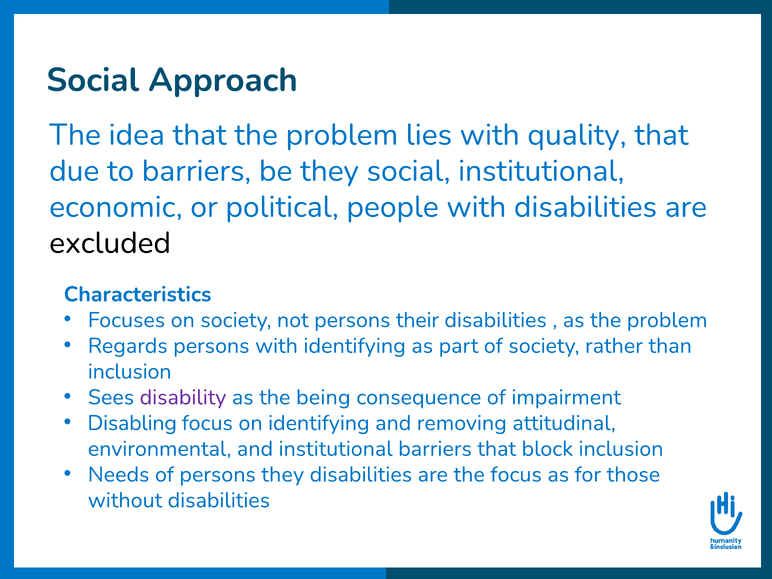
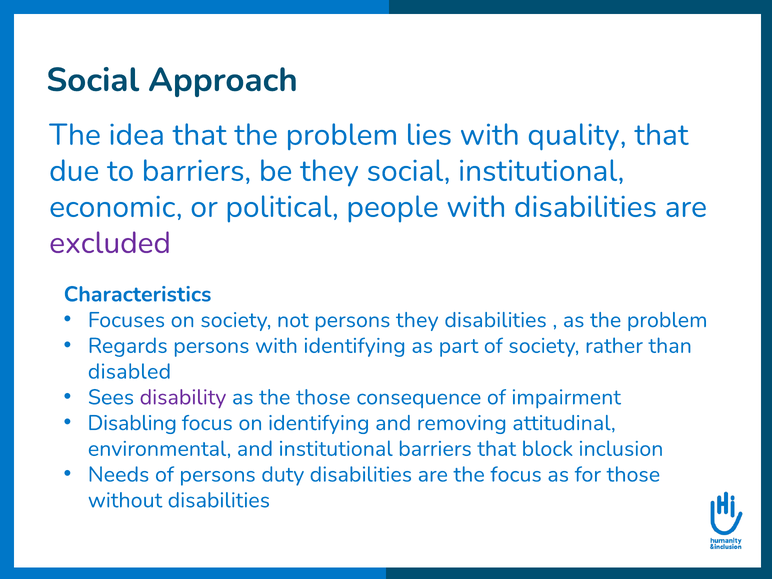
excluded colour: black -> purple (110, 243)
persons their: their -> they (417, 320)
inclusion: inclusion -> disabled (129, 372)
the being: being -> those (323, 397)
persons they: they -> duty (283, 474)
